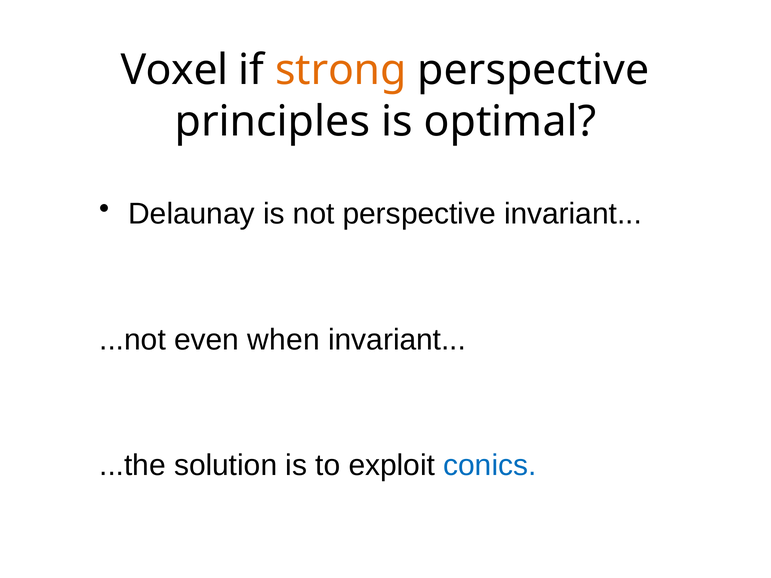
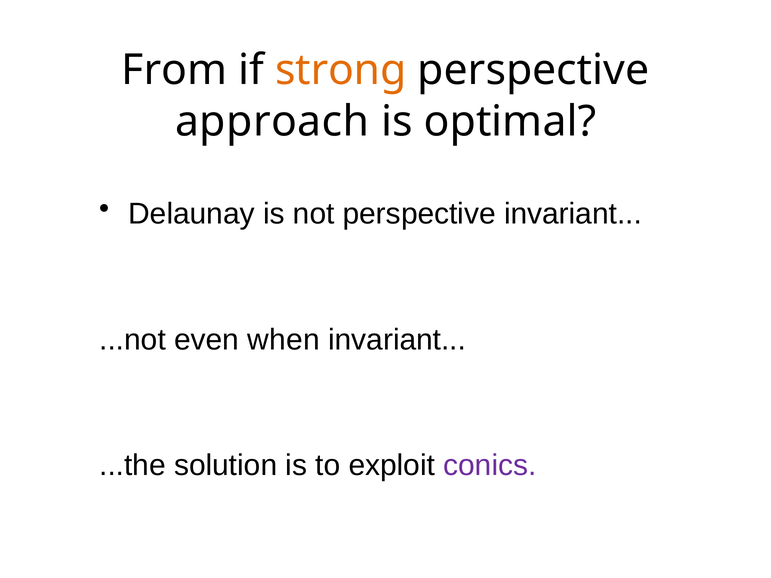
Voxel: Voxel -> From (174, 70)
principles: principles -> approach (272, 122)
conics colour: blue -> purple (490, 466)
